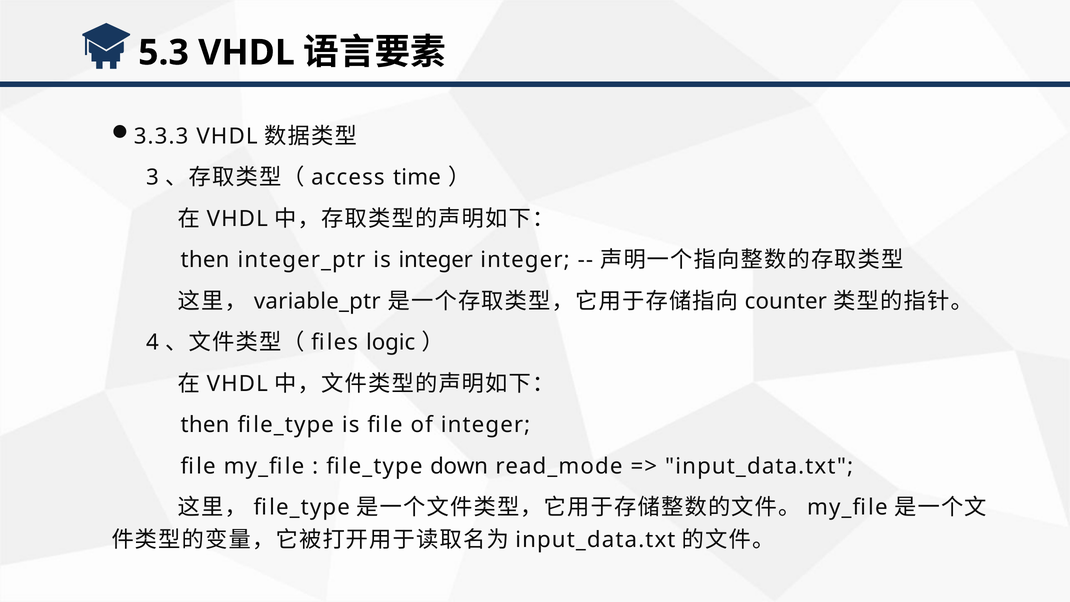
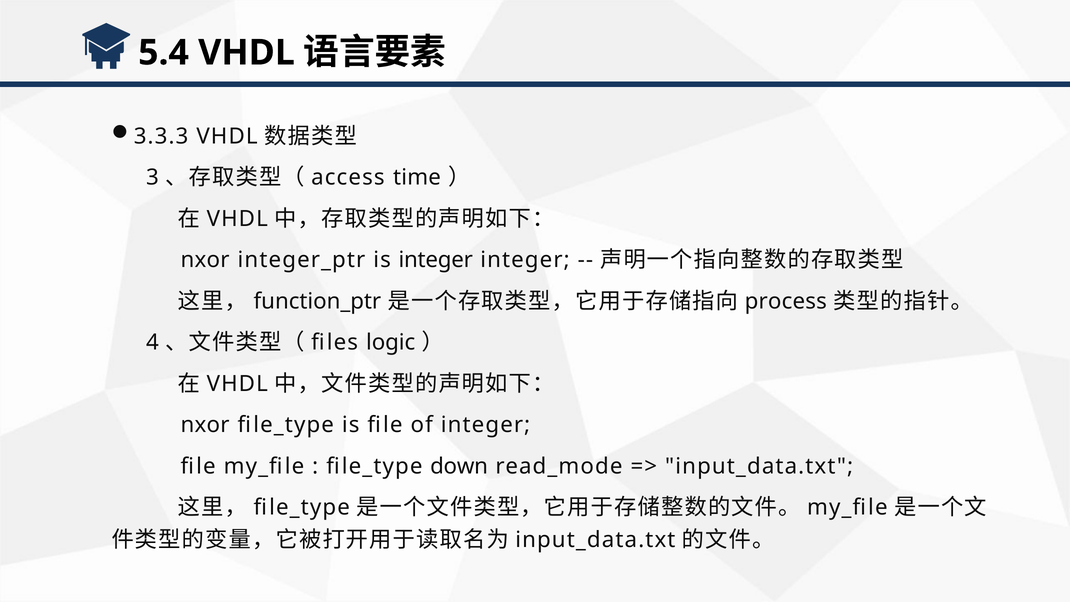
5.3: 5.3 -> 5.4 (164, 53)
then: then -> nxor (205, 260)
variable_ptr: variable_ptr -> function_ptr (317, 301)
counter: counter -> process (786, 301)
then: then -> nxor (205, 425)
